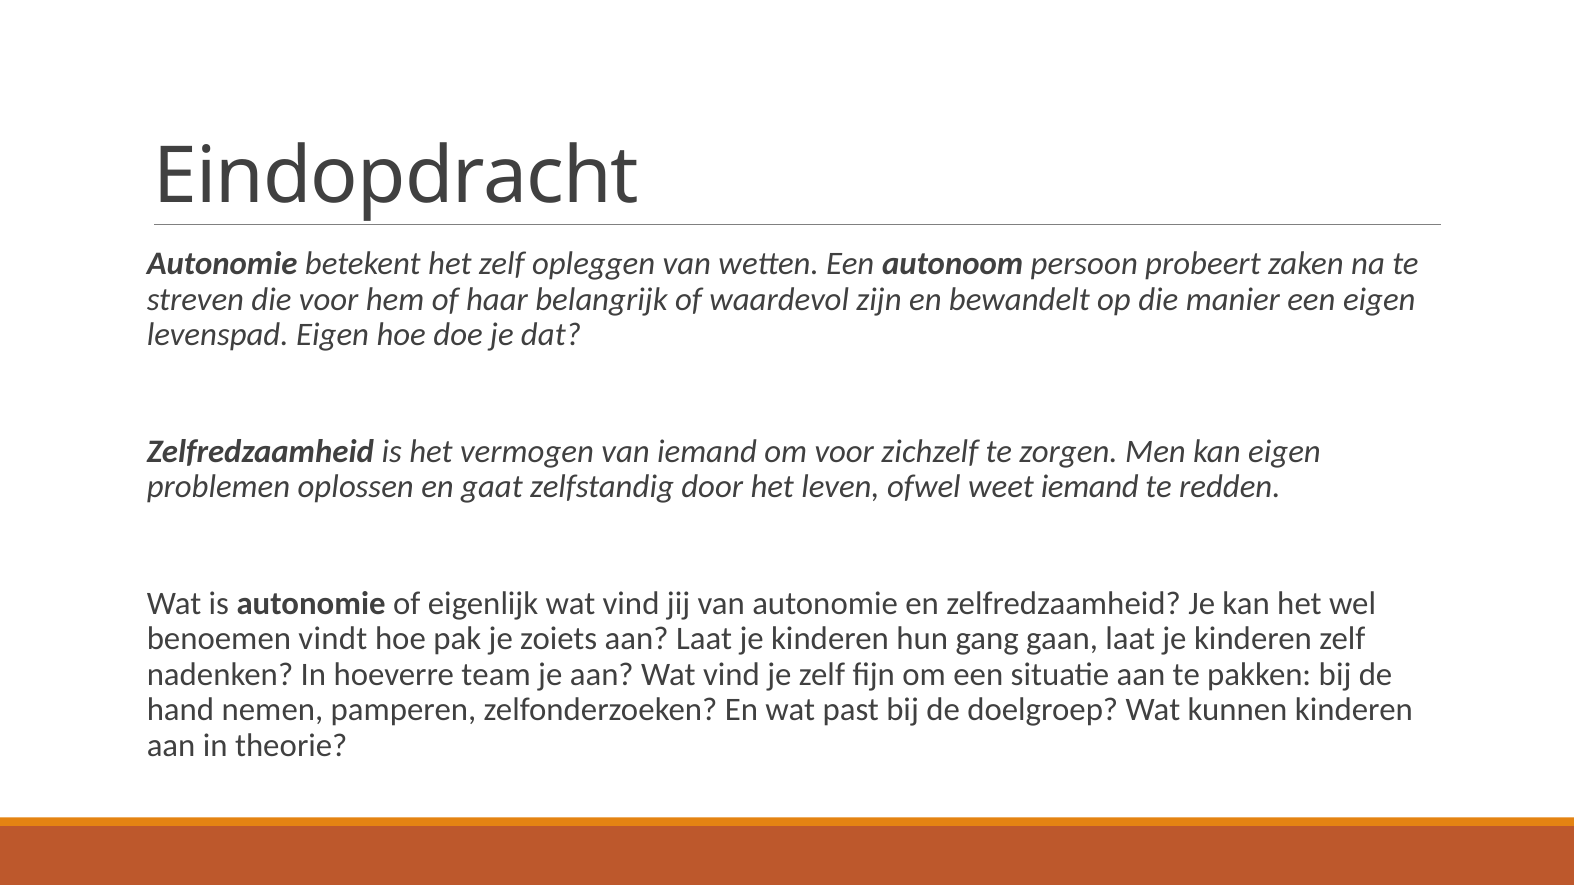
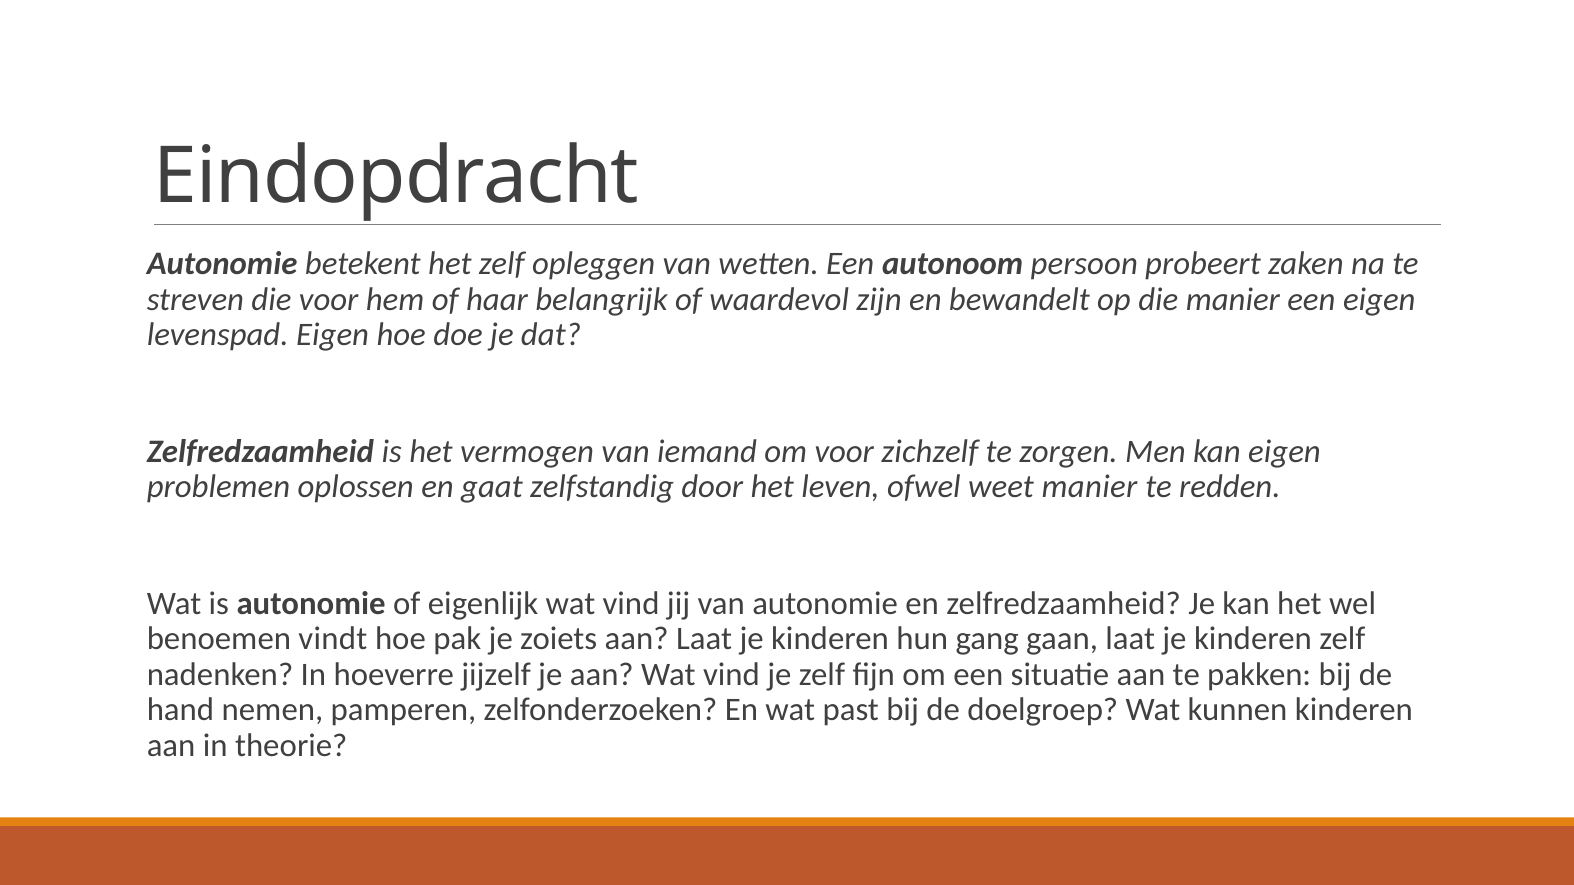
weet iemand: iemand -> manier (1089, 487)
team: team -> jijzelf (496, 675)
